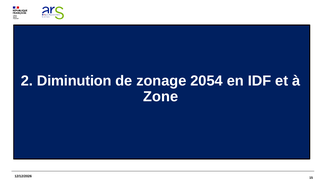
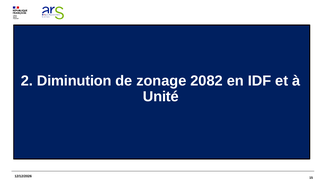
2054: 2054 -> 2082 (207, 81)
Zone: Zone -> Unité (161, 97)
